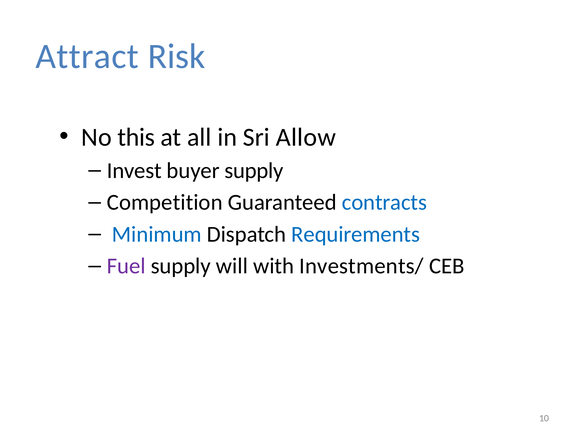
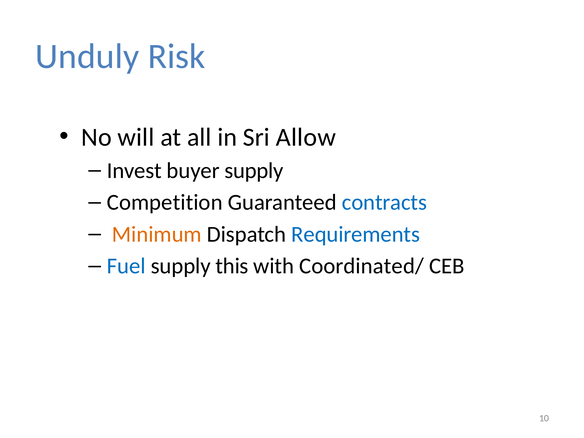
Attract: Attract -> Unduly (87, 57)
this: this -> will (136, 137)
Minimum colour: blue -> orange (157, 234)
Fuel colour: purple -> blue (126, 266)
will: will -> this (232, 266)
Investments/: Investments/ -> Coordinated/ (362, 266)
